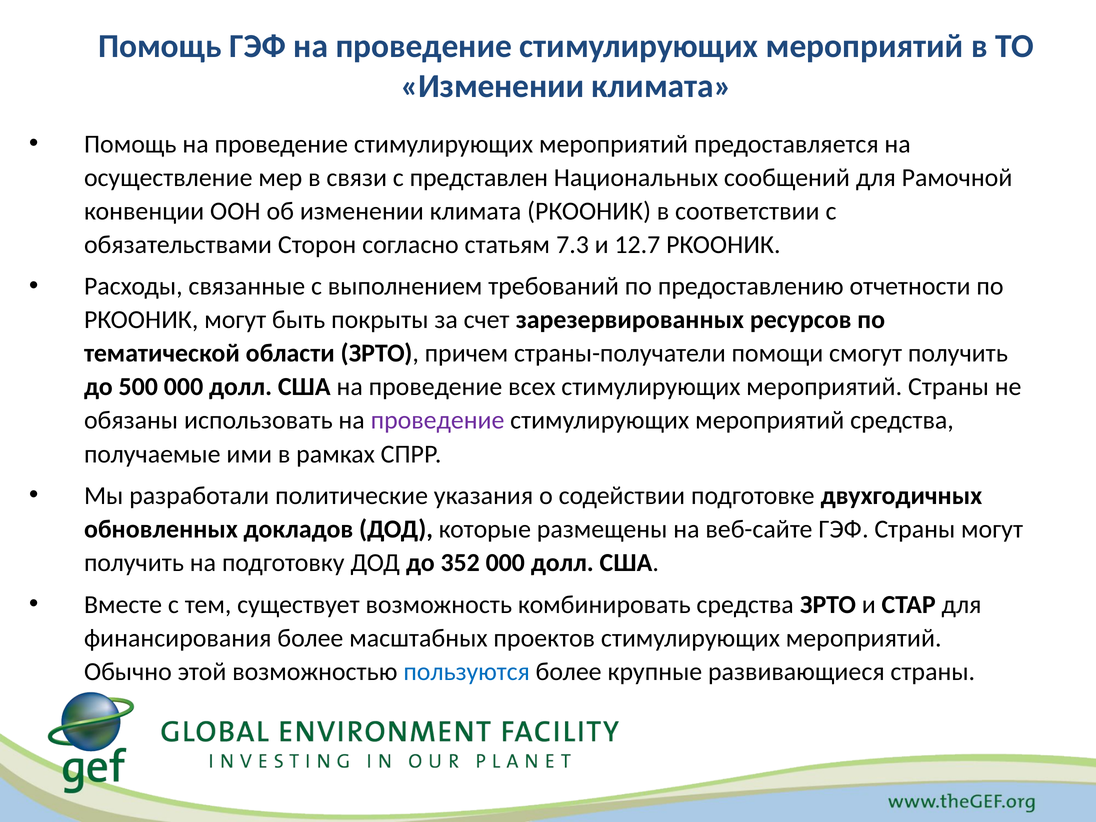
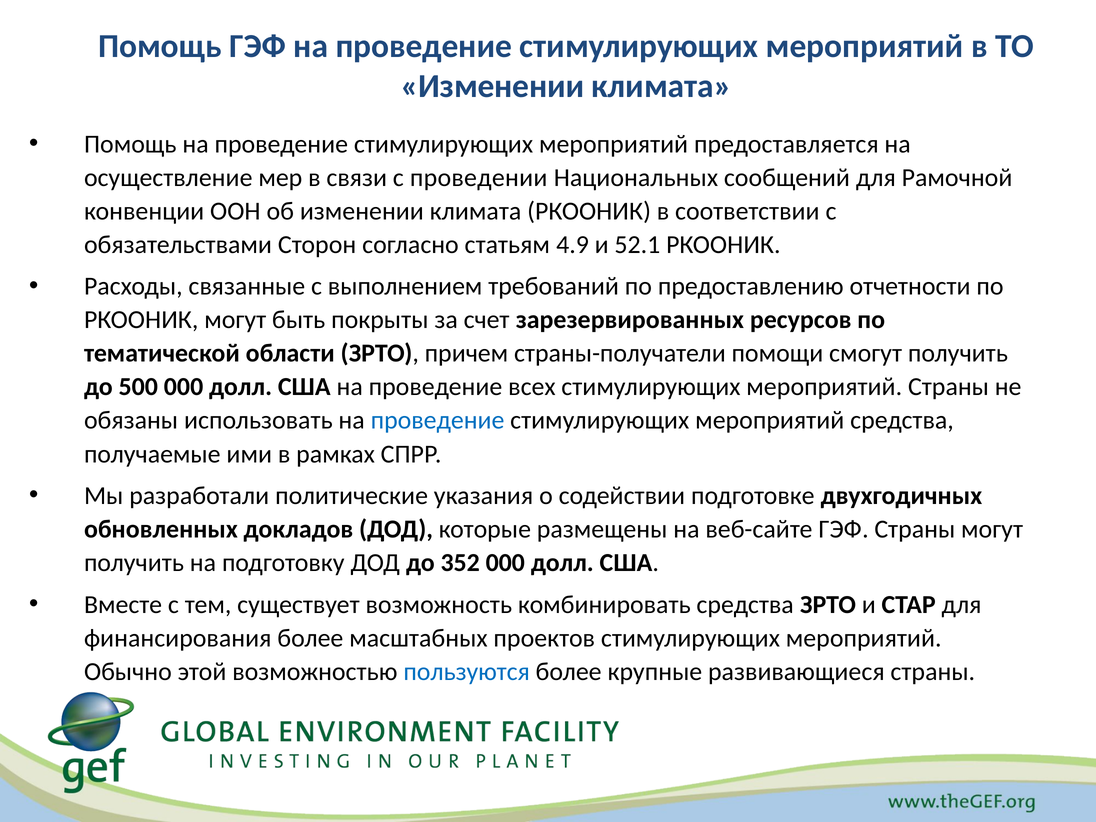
представлен: представлен -> проведении (479, 178)
7.3: 7.3 -> 4.9 (573, 245)
12.7: 12.7 -> 52.1 (637, 245)
проведение colour: purple -> blue (438, 420)
